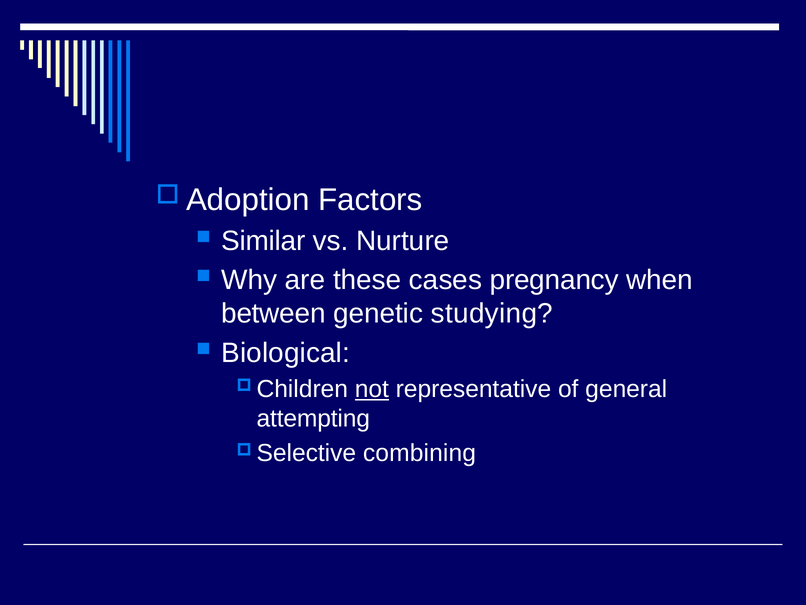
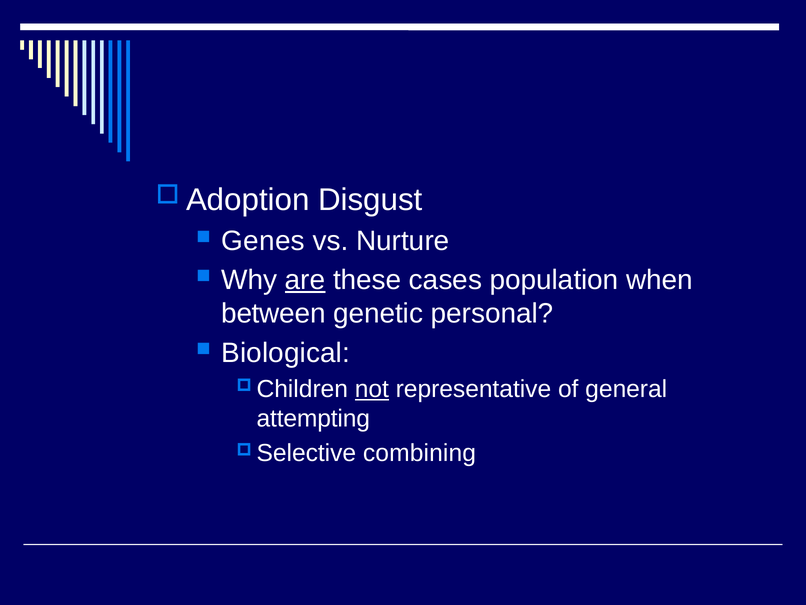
Factors: Factors -> Disgust (370, 200)
Similar: Similar -> Genes (263, 241)
are underline: none -> present (305, 280)
pregnancy: pregnancy -> population (554, 280)
studying: studying -> personal (492, 313)
